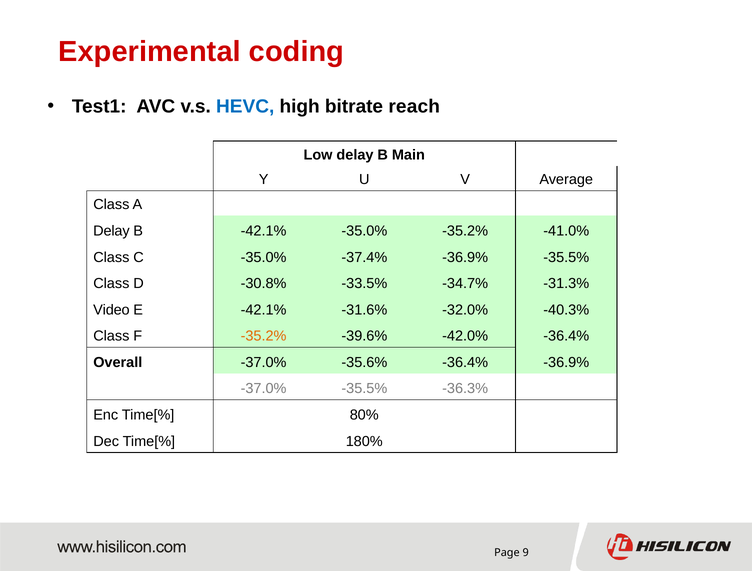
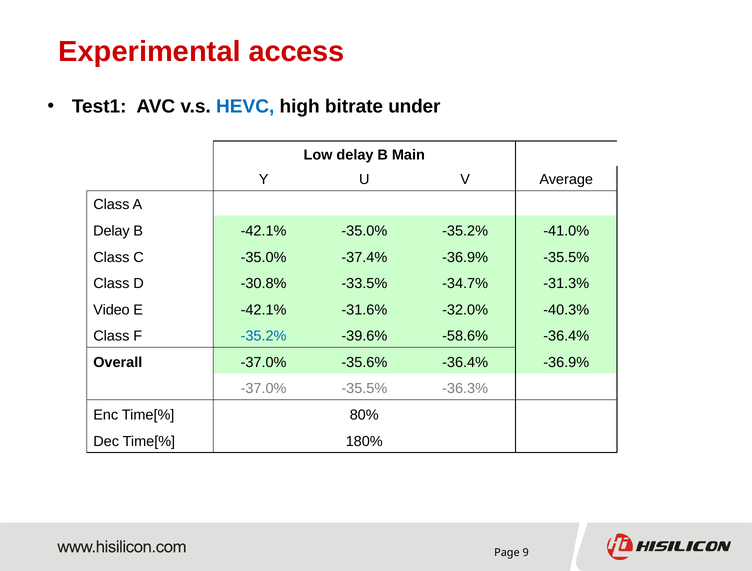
coding: coding -> access (297, 52)
reach: reach -> under (414, 107)
-35.2% colour: orange -> blue (264, 336)
-42.0%: -42.0% -> -58.6% (465, 336)
